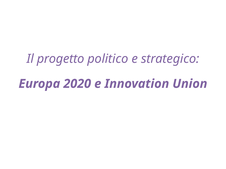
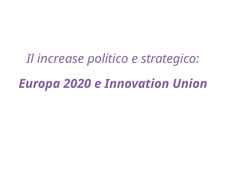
progetto: progetto -> increase (61, 59)
